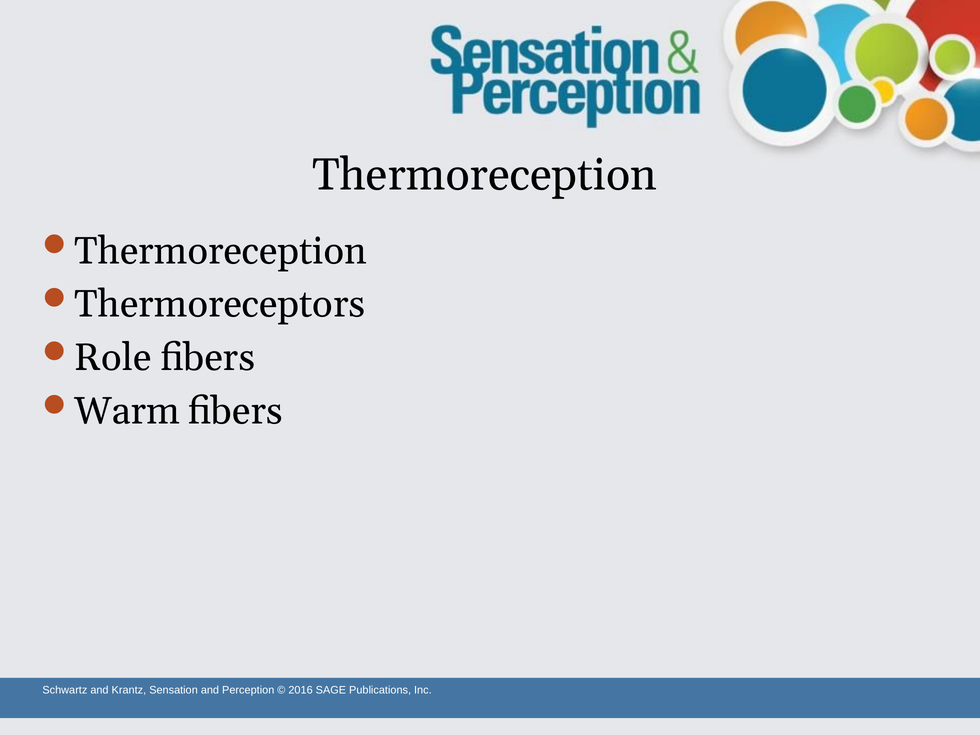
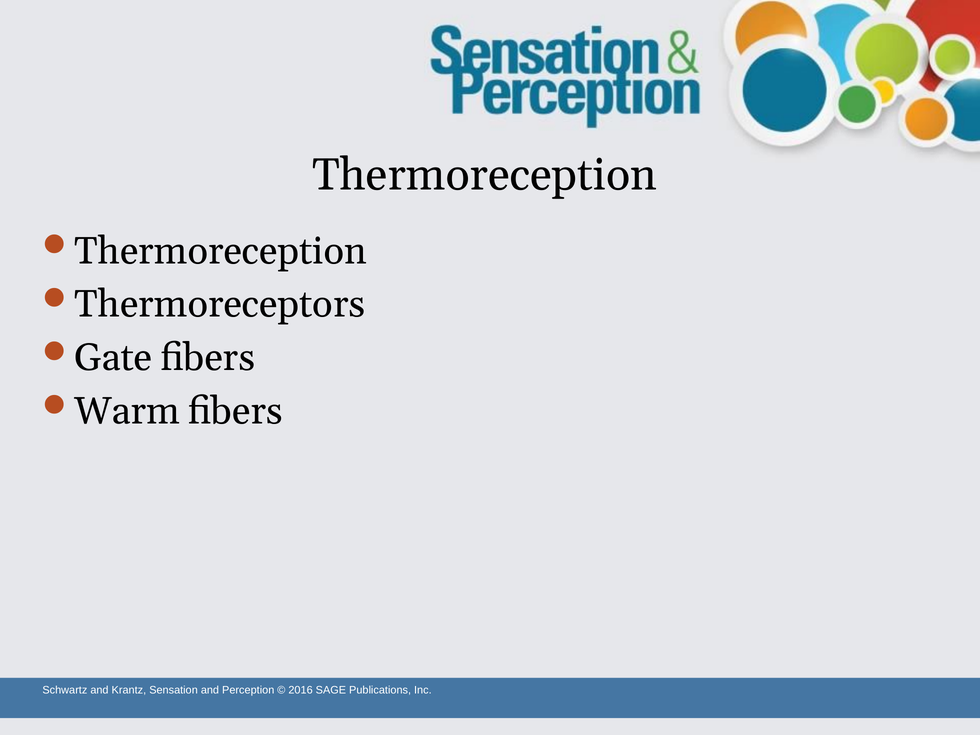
Role: Role -> Gate (113, 358)
